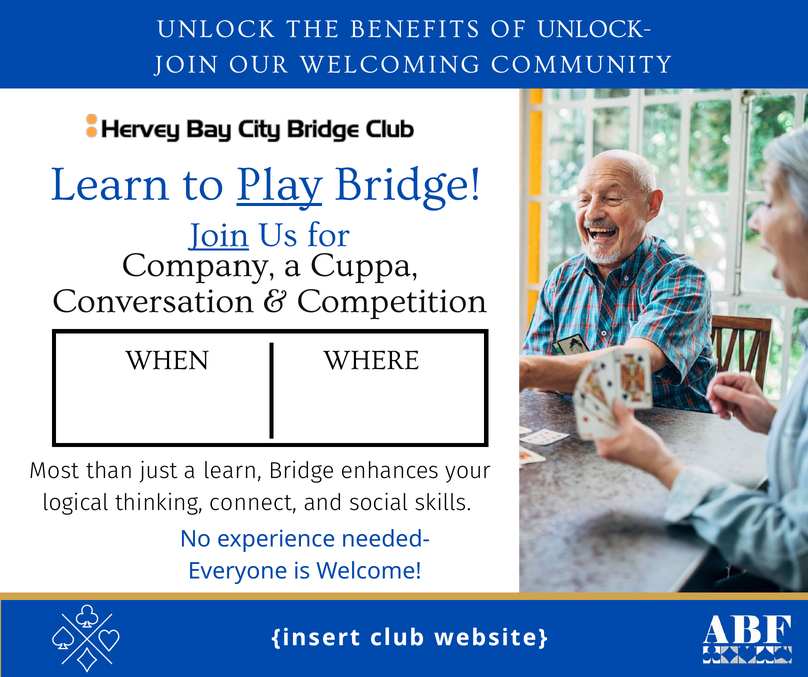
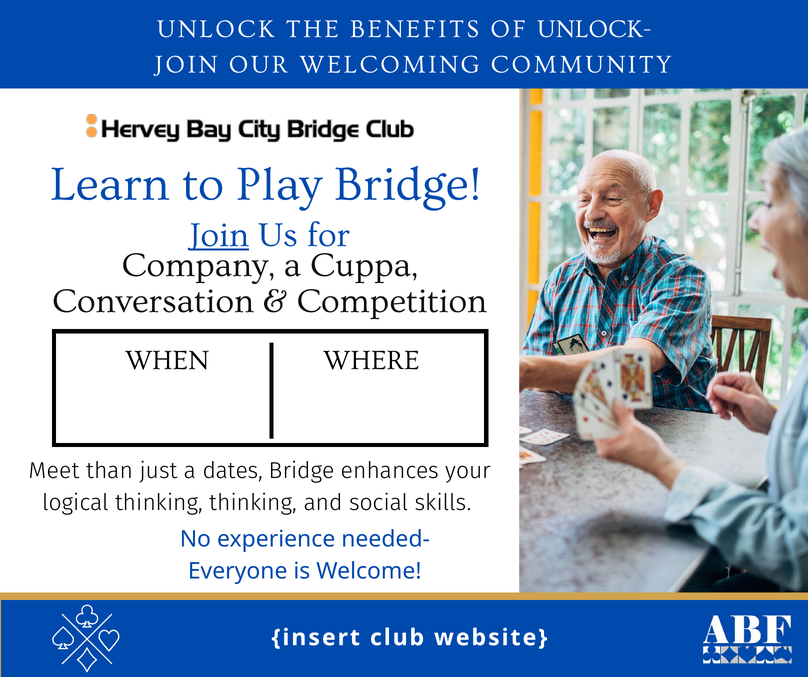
Play underline: present -> none (279, 184)
Most: Most -> Meet (54, 471)
a learn: learn -> dates (233, 471)
thinking connect: connect -> thinking (253, 503)
